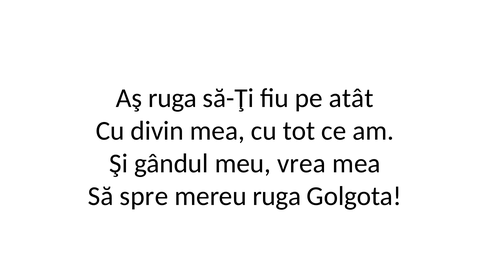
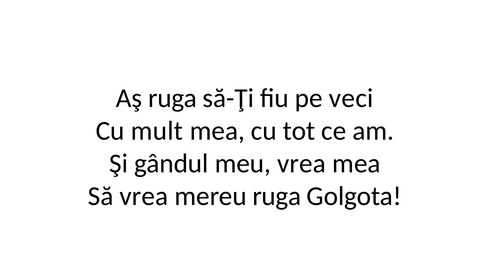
atât: atât -> veci (351, 98)
divin: divin -> mult (157, 131)
Să spre: spre -> vrea (144, 196)
